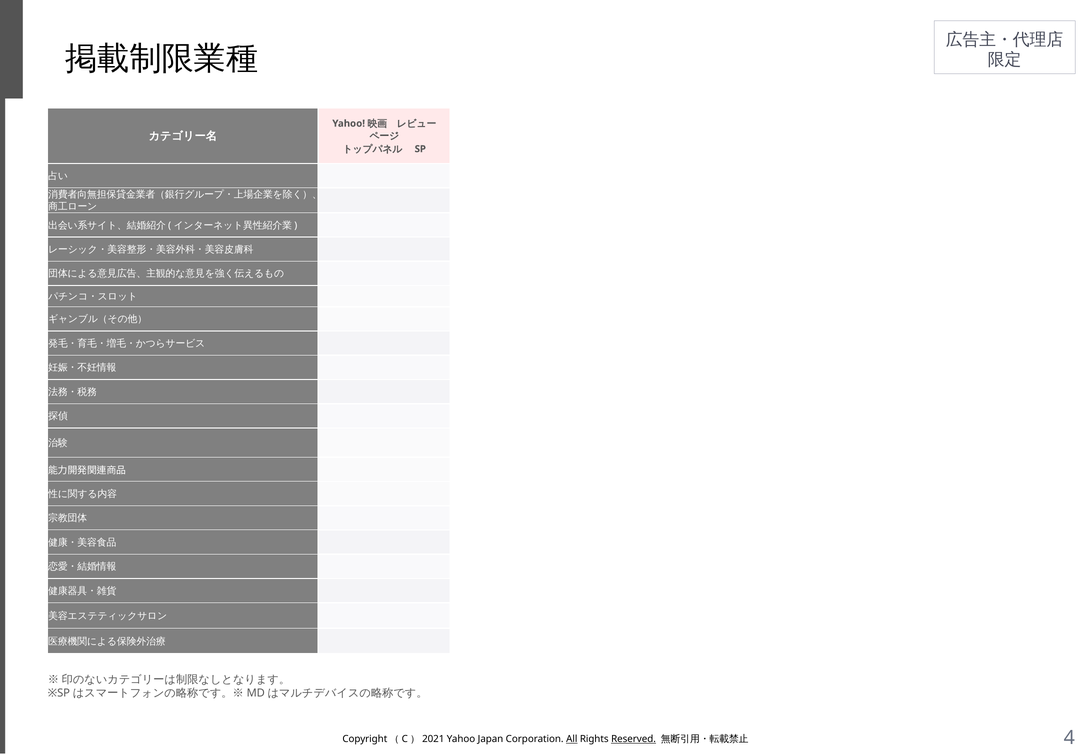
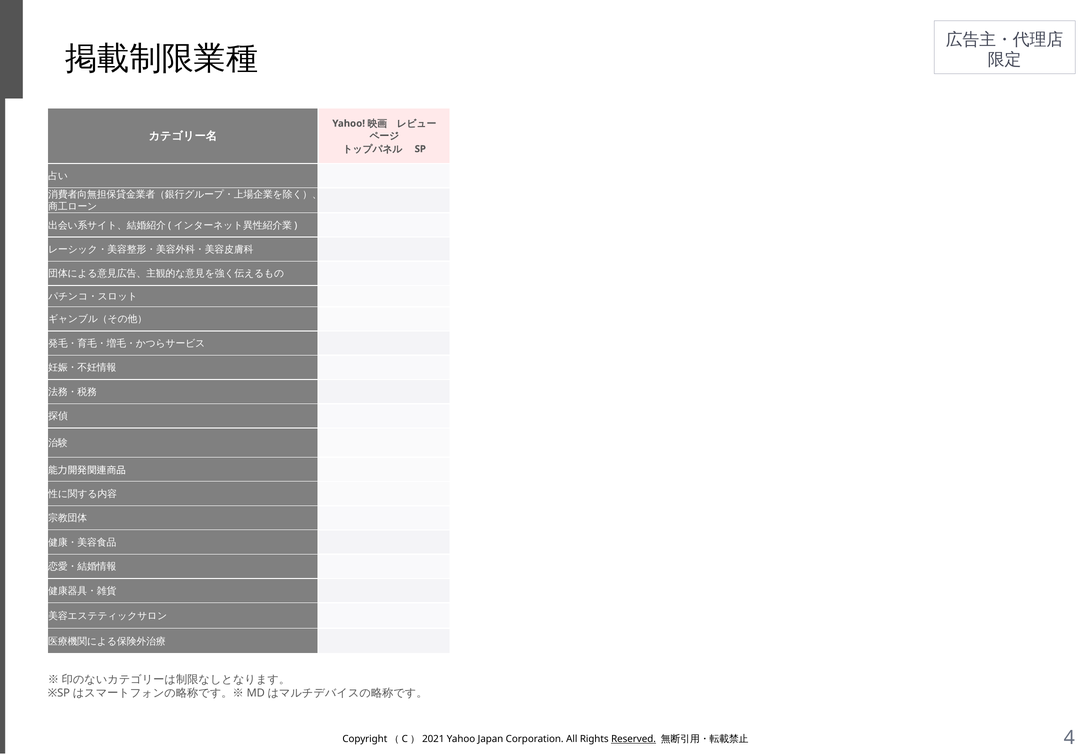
All underline: present -> none (572, 739)
